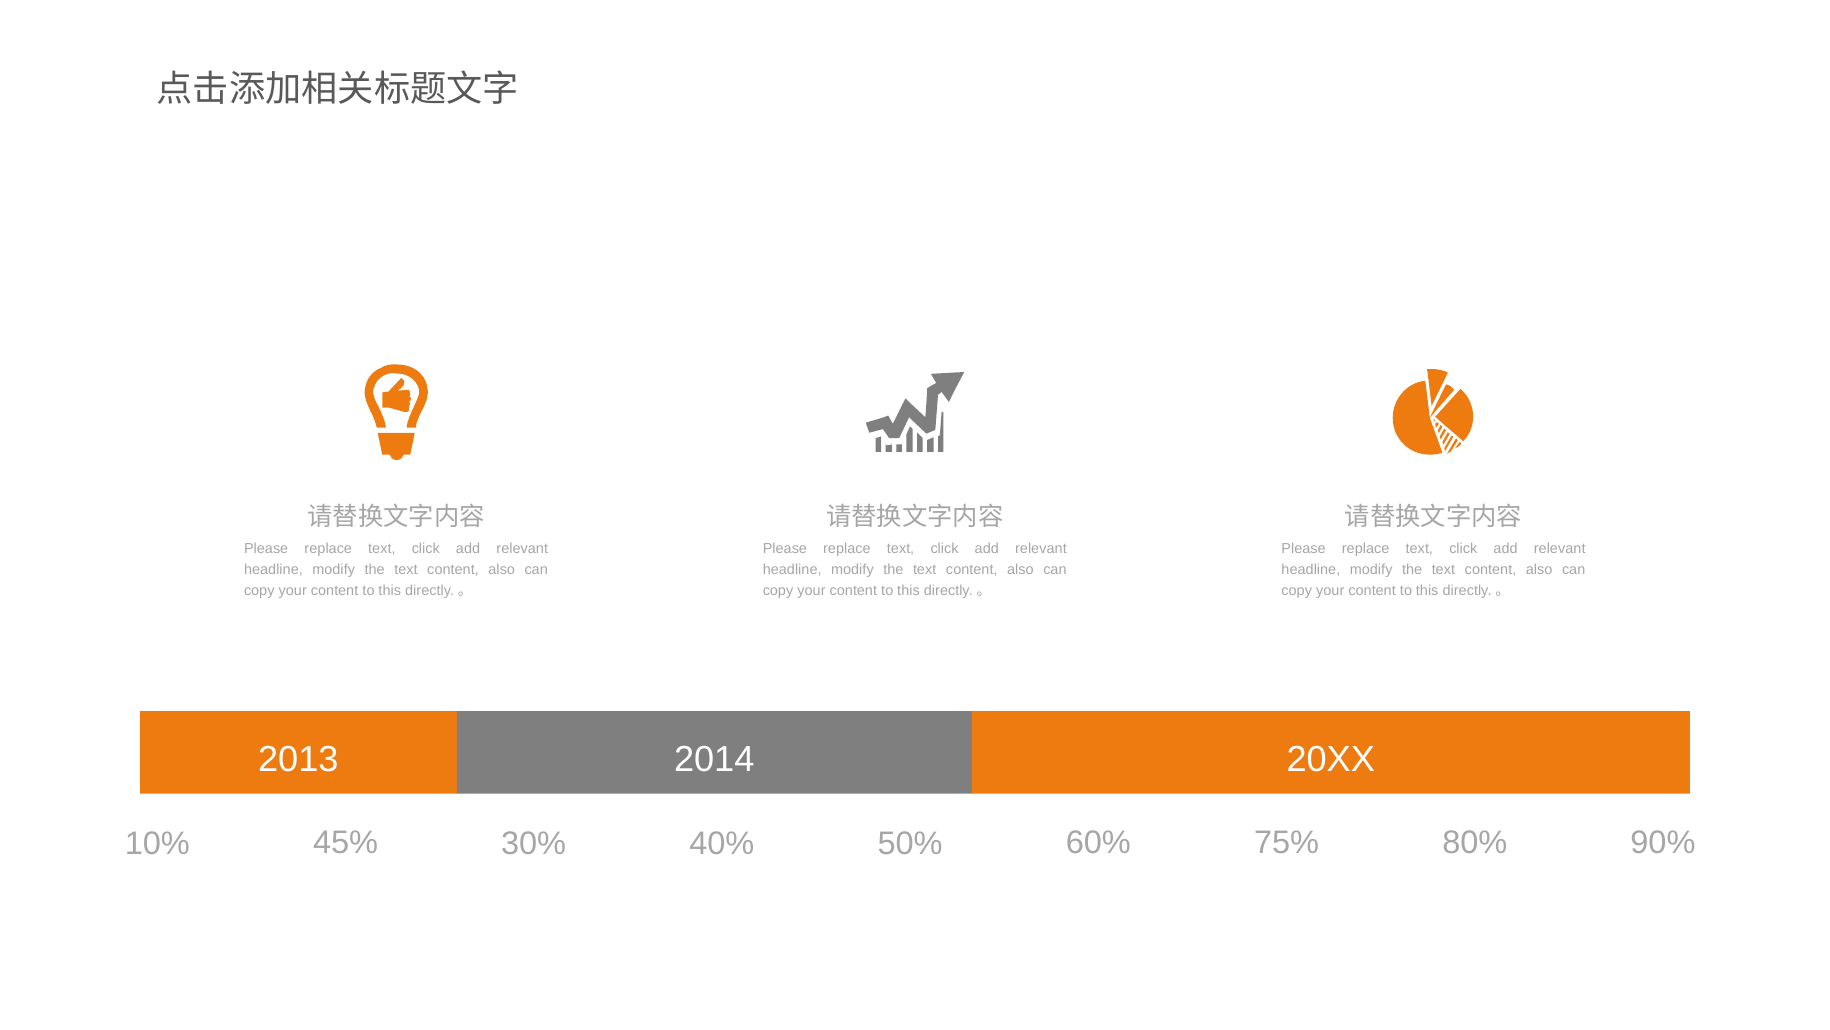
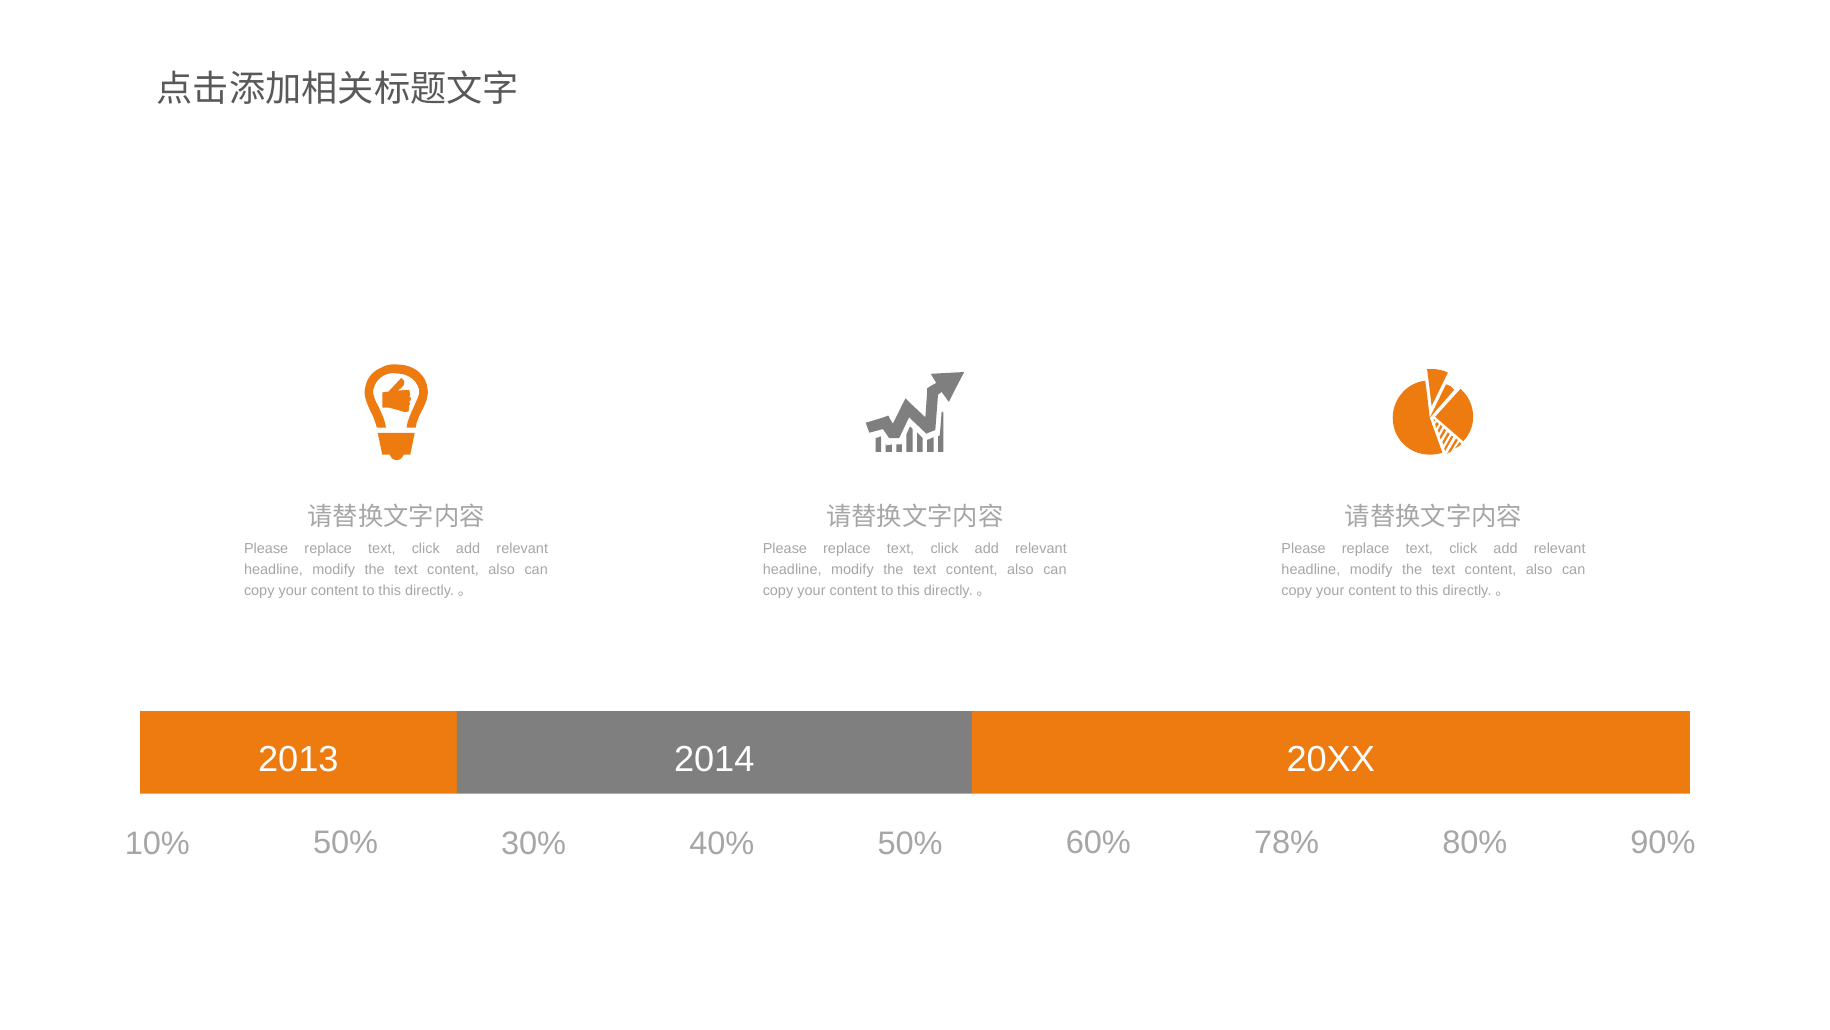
10% 45%: 45% -> 50% (346, 843)
75%: 75% -> 78% (1287, 843)
